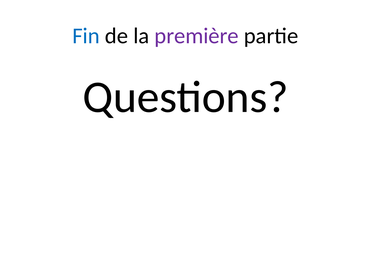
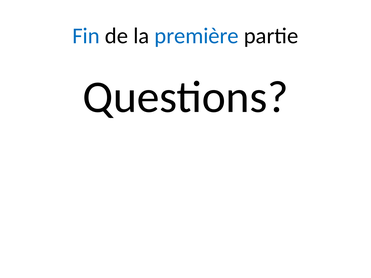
première colour: purple -> blue (197, 36)
